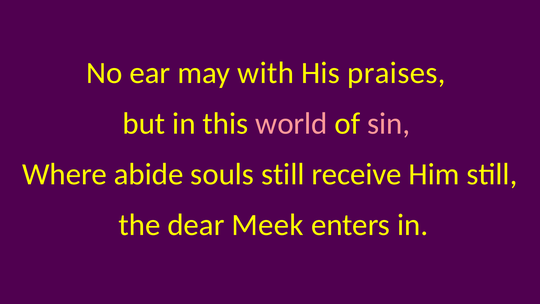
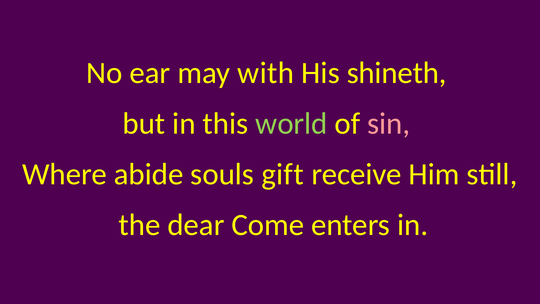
praises: praises -> shineth (397, 73)
world colour: pink -> light green (291, 123)
souls still: still -> gift (283, 174)
Meek: Meek -> Come (268, 225)
